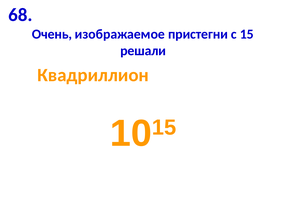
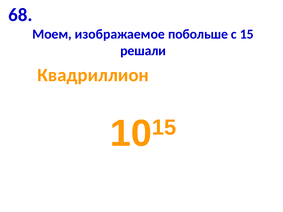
Очень: Очень -> Моем (52, 34)
пристегни: пристегни -> побольше (198, 34)
